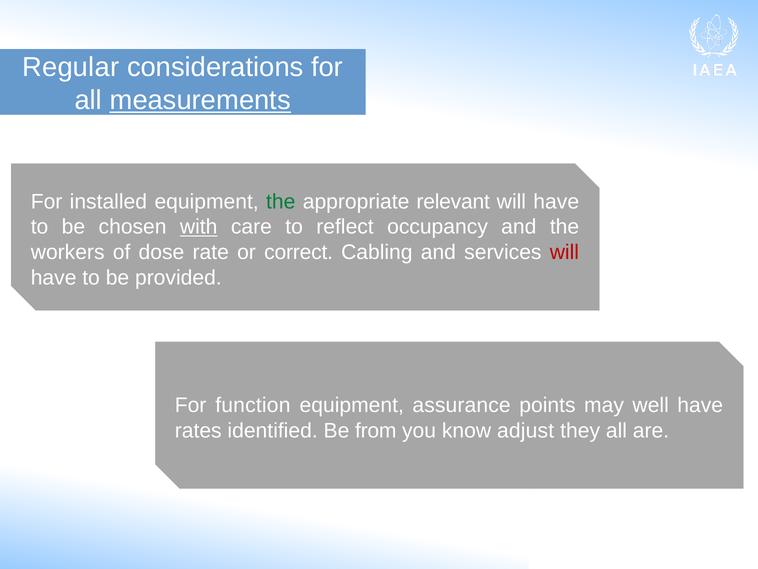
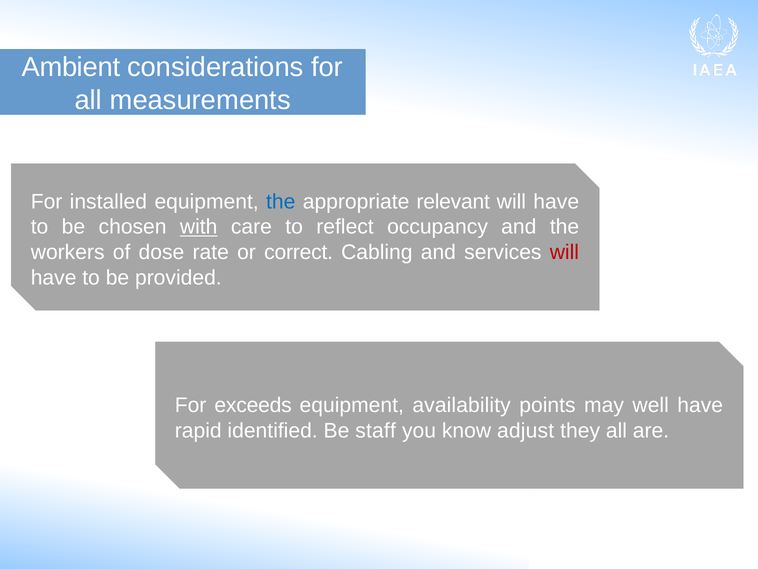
Regular: Regular -> Ambient (71, 67)
measurements underline: present -> none (200, 100)
the colour: green -> blue (281, 201)
function: function -> exceeds (253, 405)
assurance: assurance -> availability (462, 405)
rates: rates -> rapid (198, 430)
from: from -> staff (376, 430)
